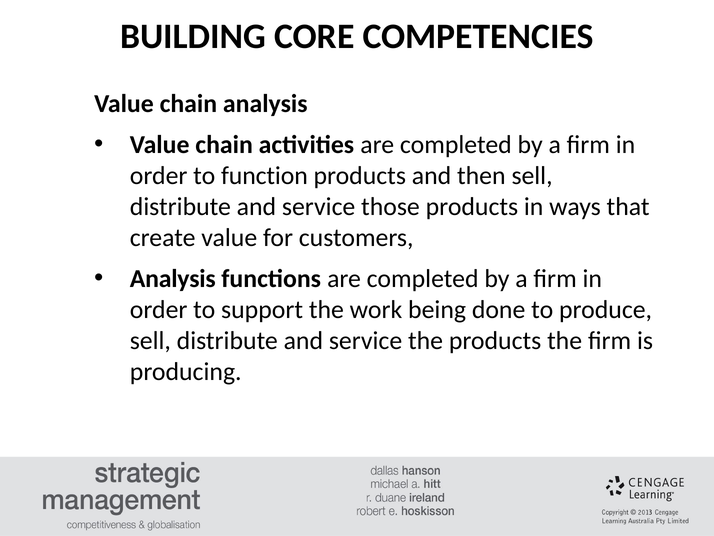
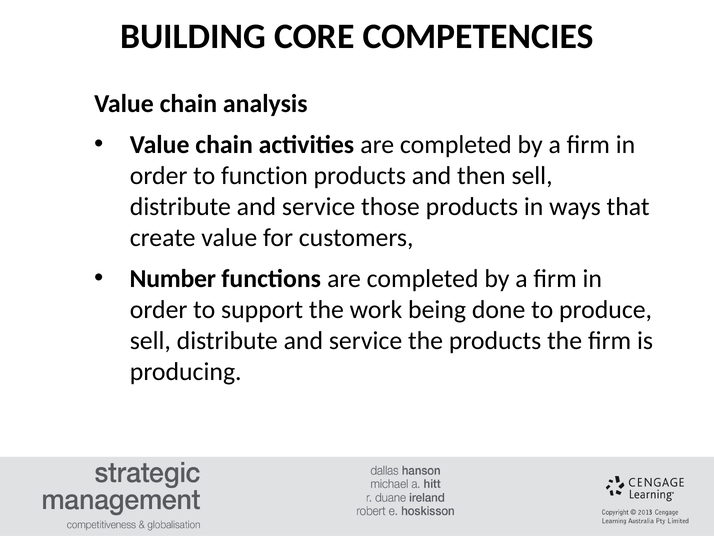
Analysis: Analysis -> Number (173, 278)
